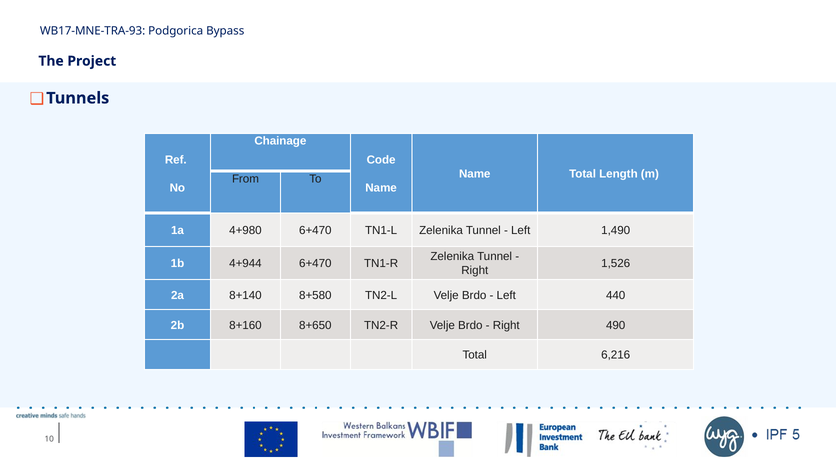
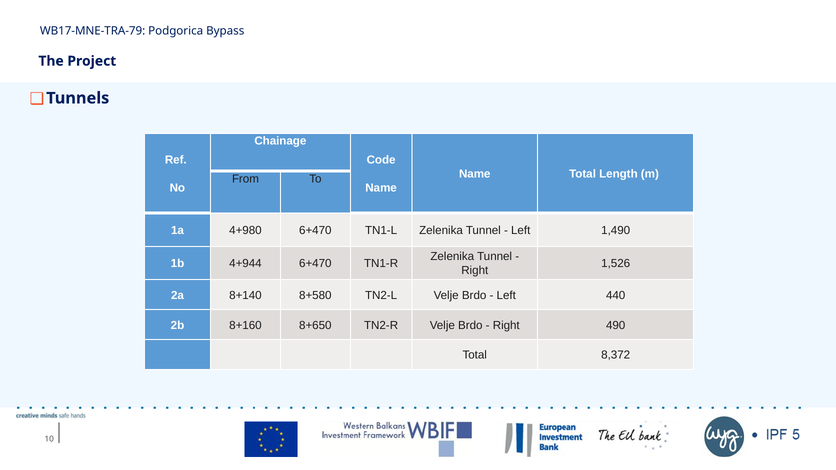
WB17-MNE-TRA-93: WB17-MNE-TRA-93 -> WB17-MNE-TRA-79 (93, 31)
6,216: 6,216 -> 8,372 (616, 355)
